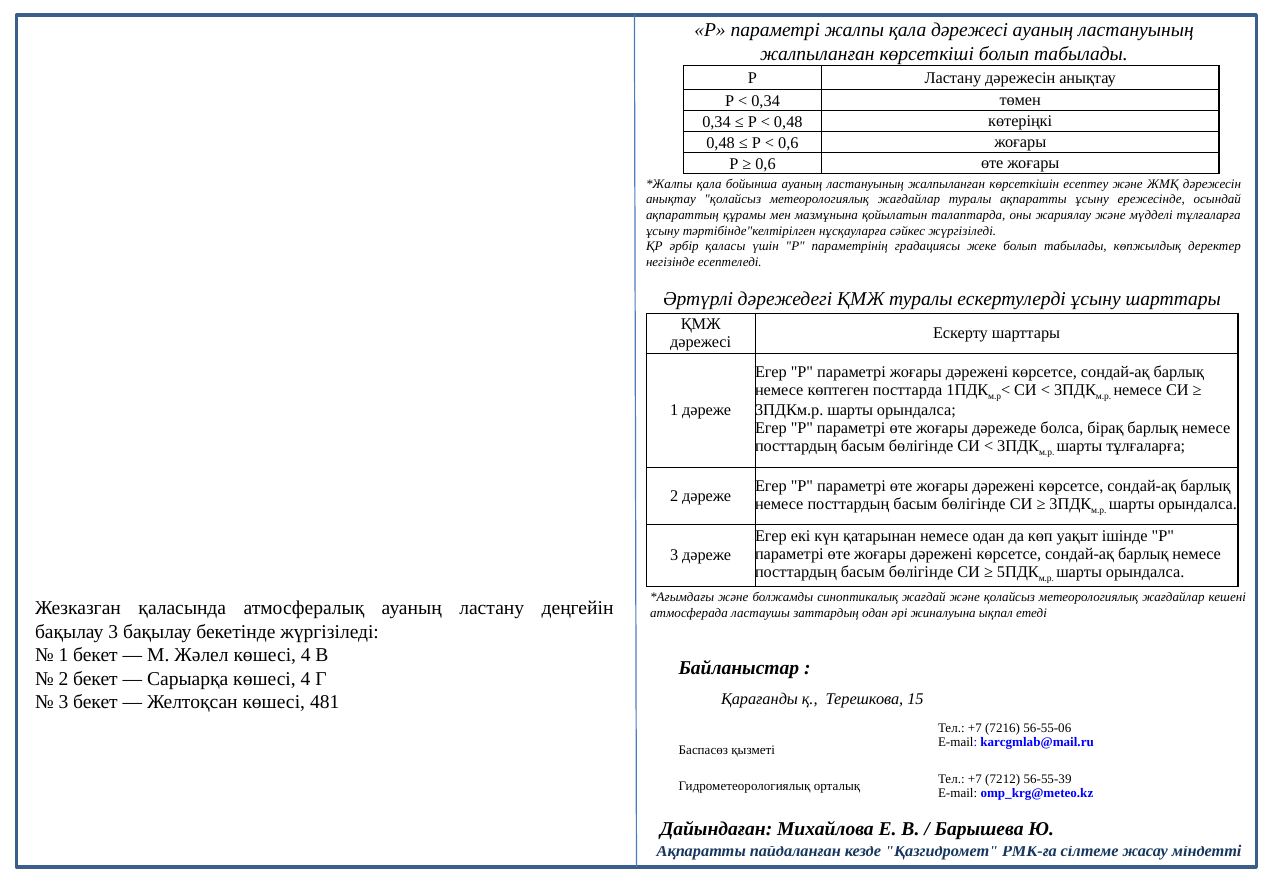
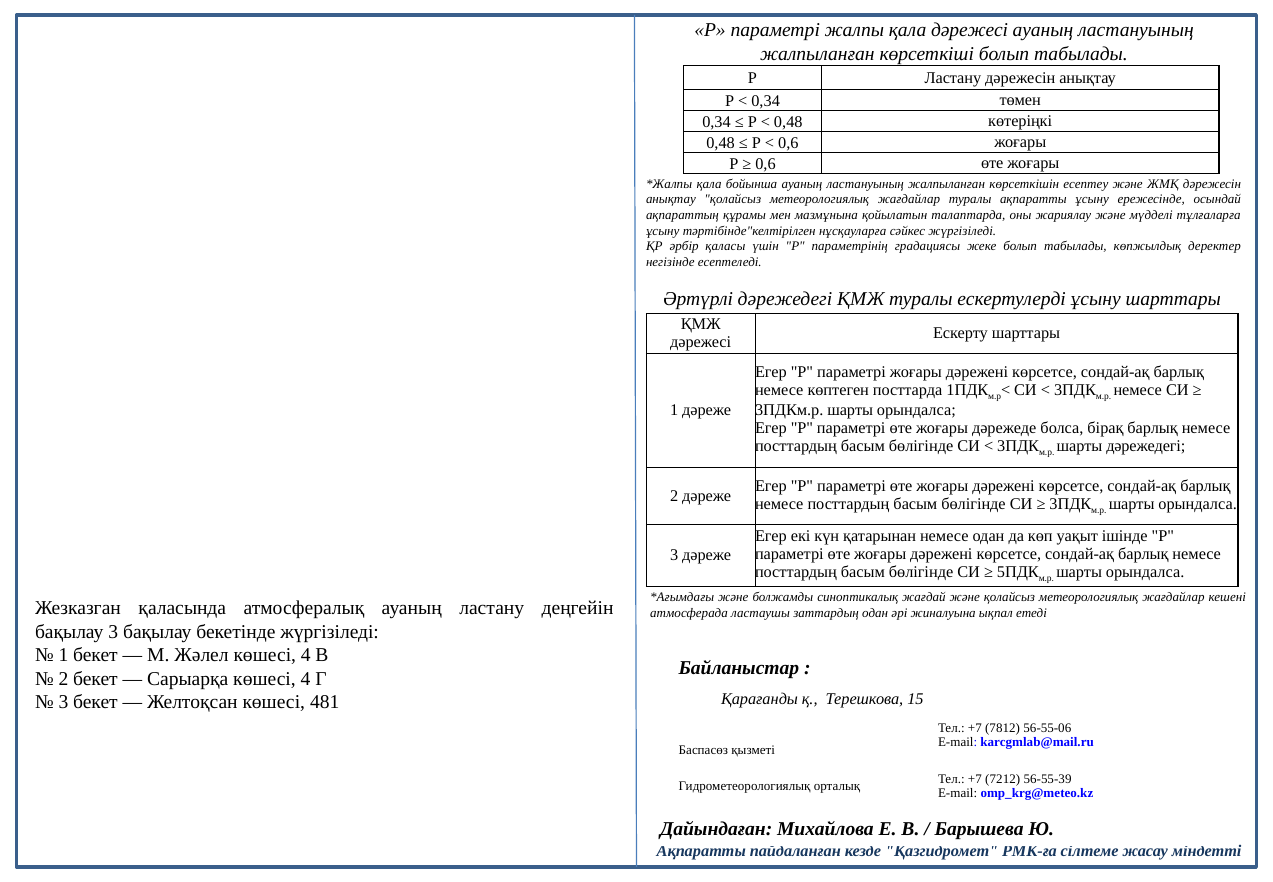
шарты тұлғаларға: тұлғаларға -> дәрежедегі (1146, 446)
7216: 7216 -> 7812 (1003, 728)
